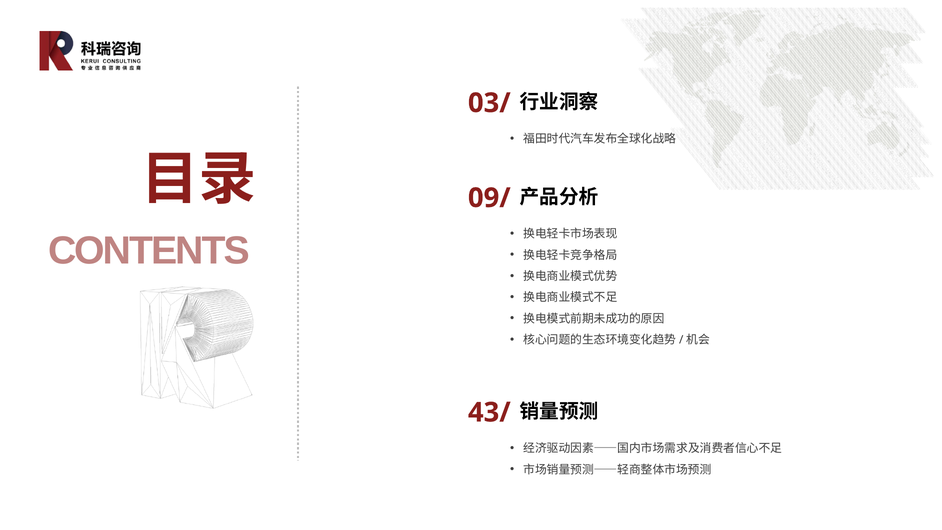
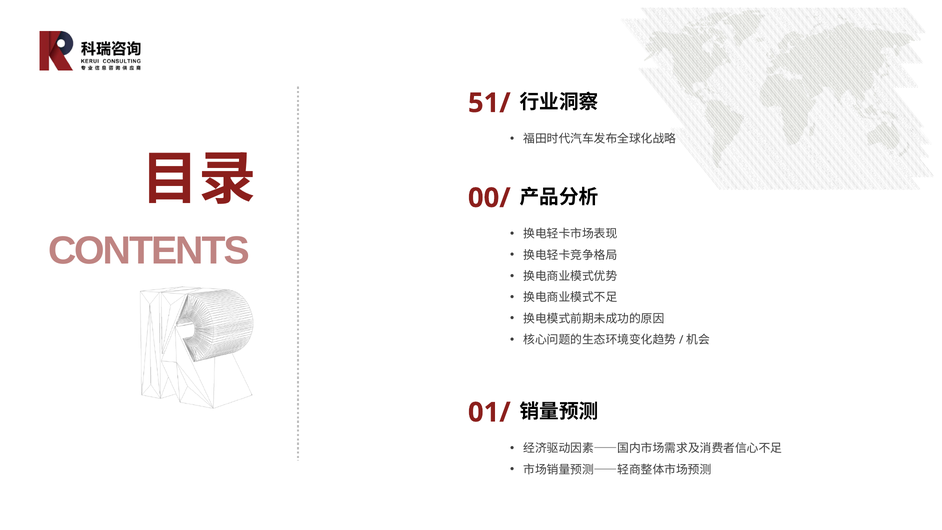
03/: 03/ -> 51/ (489, 103)
09/: 09/ -> 00/ (489, 198)
43/: 43/ -> 01/ (489, 412)
